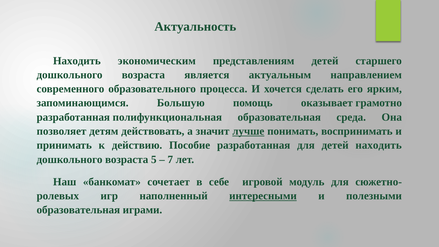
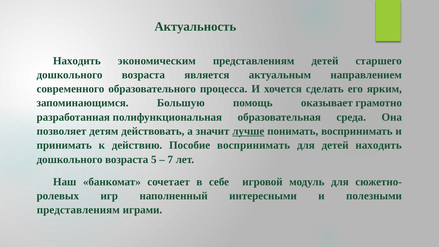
Пособие разработанная: разработанная -> воспринимать (254, 145)
интересными underline: present -> none (263, 196)
образовательная: образовательная -> представлениям (78, 210)
